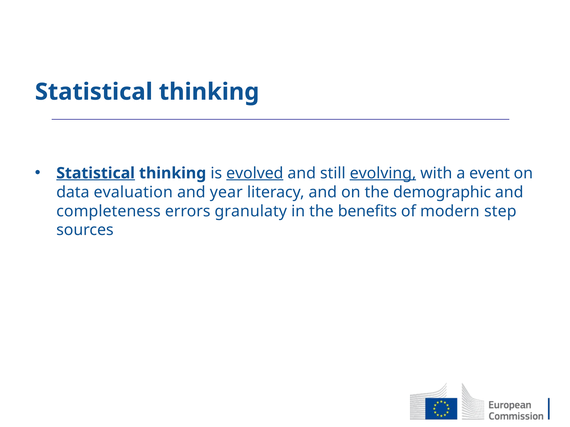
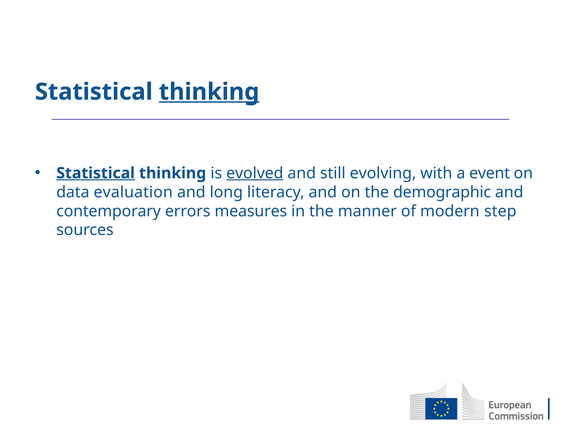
thinking underline: none -> present (209, 92)
evolving underline: present -> none (383, 173)
year: year -> long (226, 192)
completeness: completeness -> contemporary (109, 211)
granulaty: granulaty -> measures (251, 211)
benefits: benefits -> manner (367, 211)
